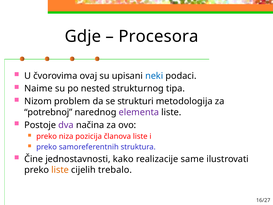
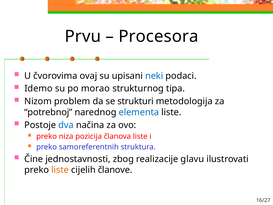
Gdje: Gdje -> Prvu (83, 36)
Naime: Naime -> Idemo (39, 88)
nested: nested -> morao (95, 88)
elementa colour: purple -> blue (139, 112)
dva colour: purple -> blue (66, 125)
kako: kako -> zbog (123, 159)
same: same -> glavu (192, 159)
trebalo: trebalo -> članove (115, 170)
